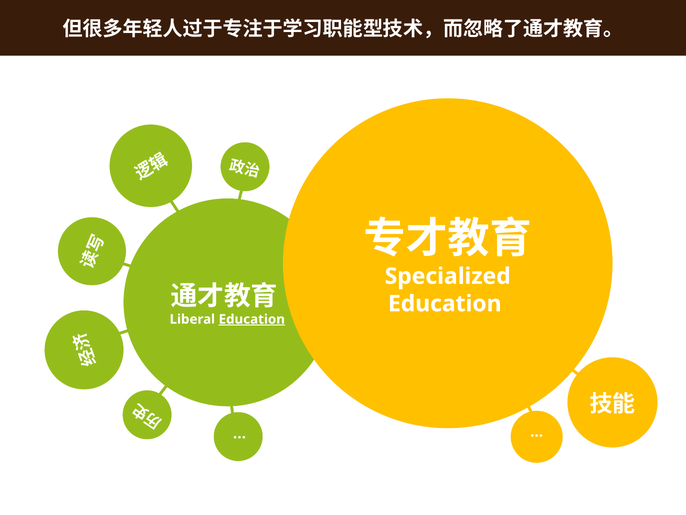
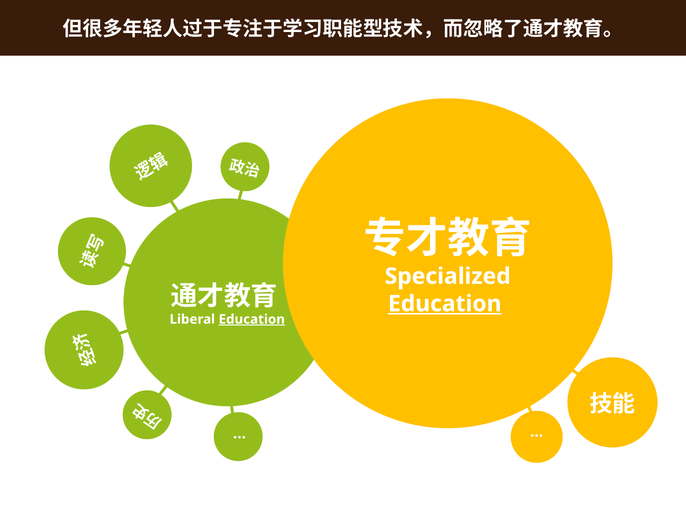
Education underline: none -> present (445, 303)
